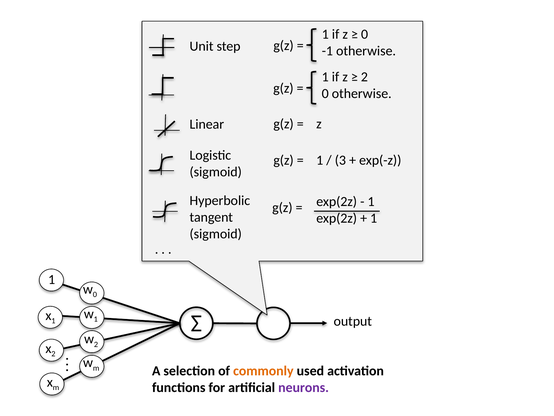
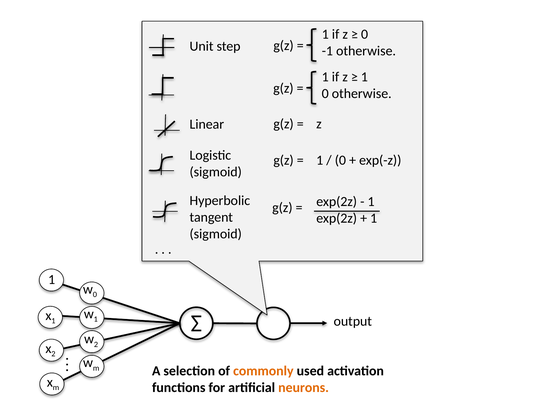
2: 2 -> 1 (364, 77)
3: 3 -> 0 (340, 160)
neurons colour: purple -> orange (304, 387)
